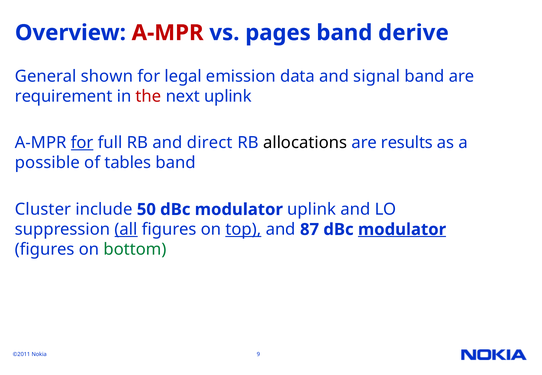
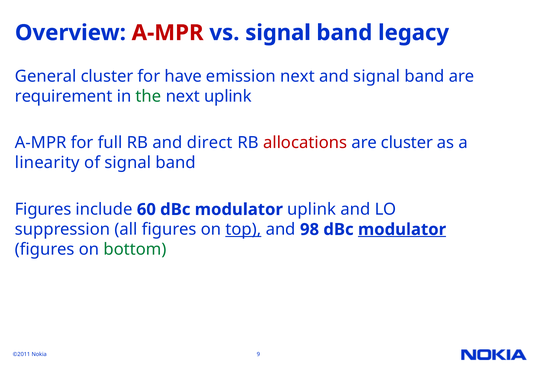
vs pages: pages -> signal (278, 33)
derive: derive -> legacy (414, 33)
General shown: shown -> cluster (107, 76)
legal: legal -> have (183, 76)
emission data: data -> next (298, 76)
the colour: red -> green (148, 96)
for underline: present -> none (82, 143)
allocations colour: black -> red (305, 143)
are results: results -> cluster (407, 143)
possible: possible -> linearity (47, 163)
of tables: tables -> signal (128, 163)
Cluster: Cluster -> Figures (43, 210)
50: 50 -> 60 (146, 210)
all underline: present -> none (126, 230)
87: 87 -> 98 (310, 230)
